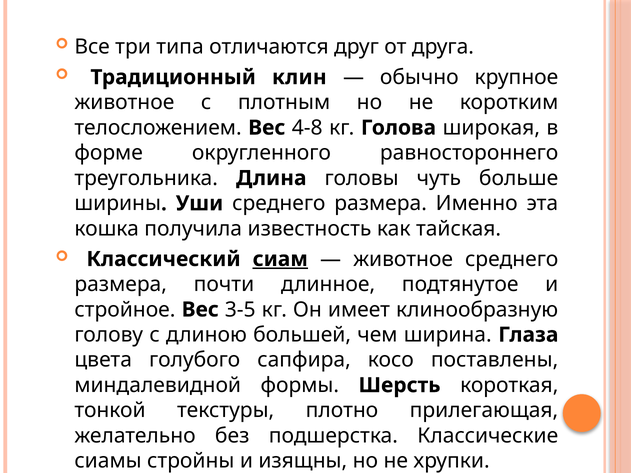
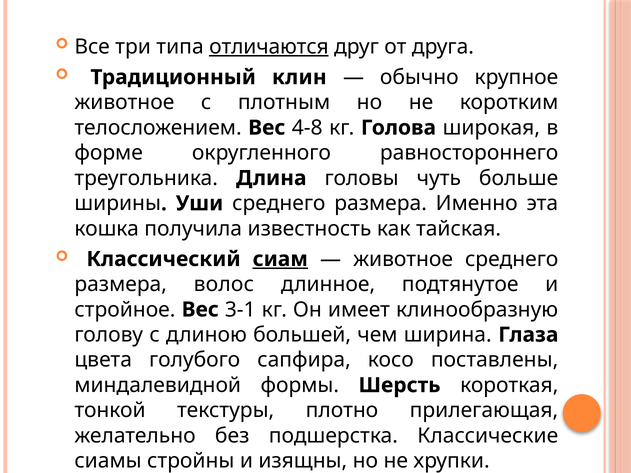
отличаются underline: none -> present (269, 47)
почти: почти -> волос (224, 284)
3-5: 3-5 -> 3-1 (240, 310)
